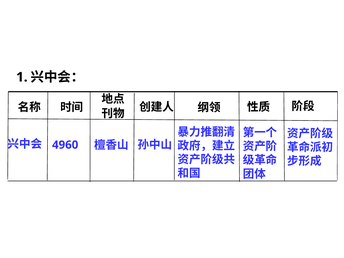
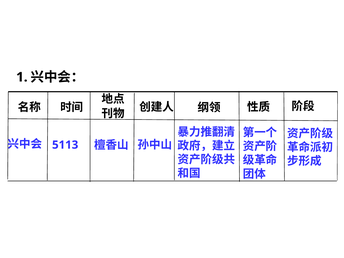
4960: 4960 -> 5113 (65, 145)
